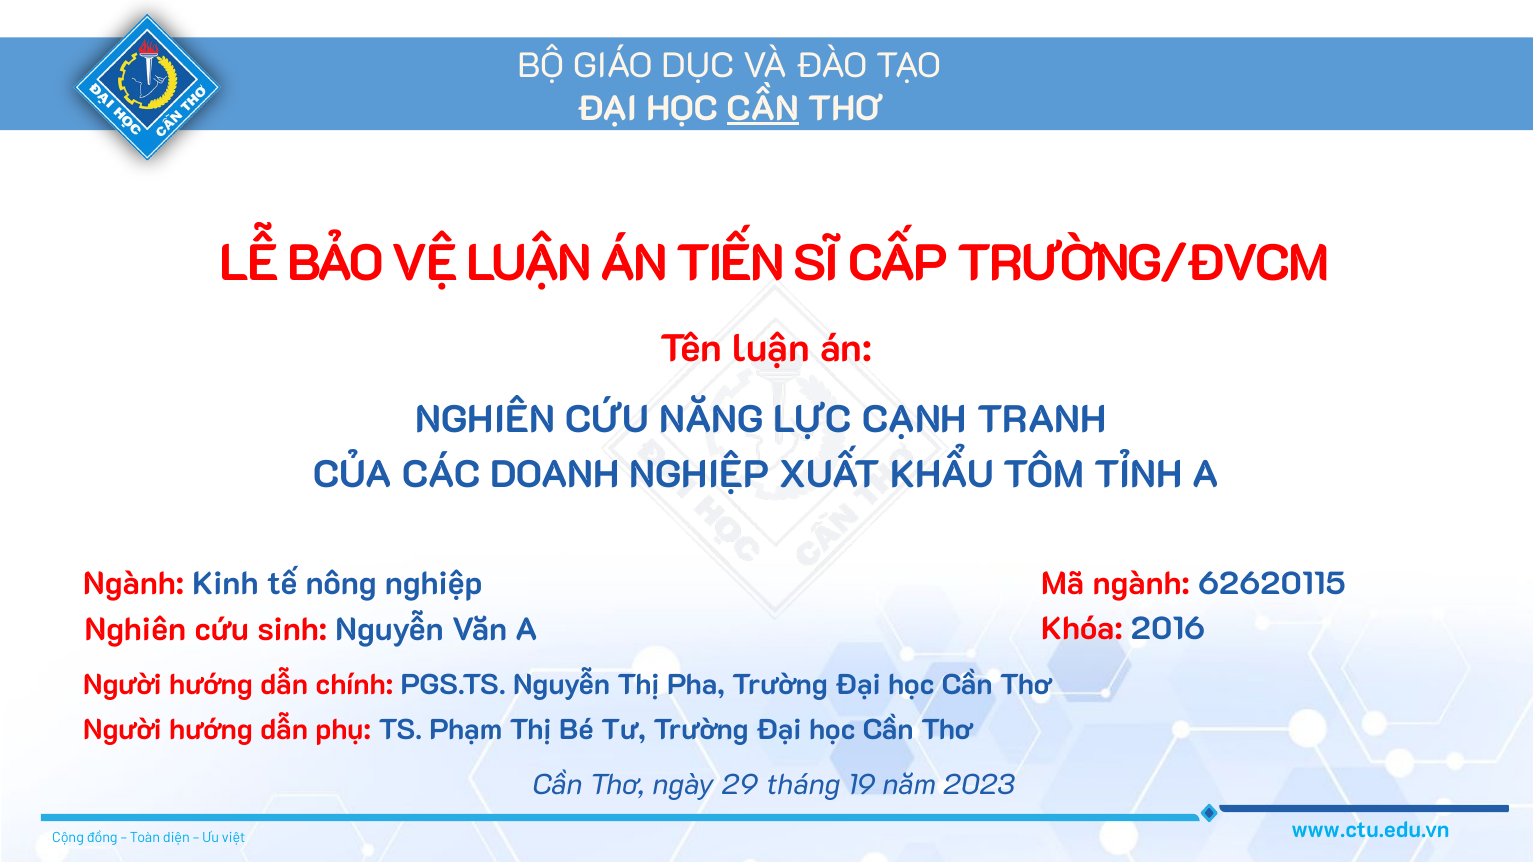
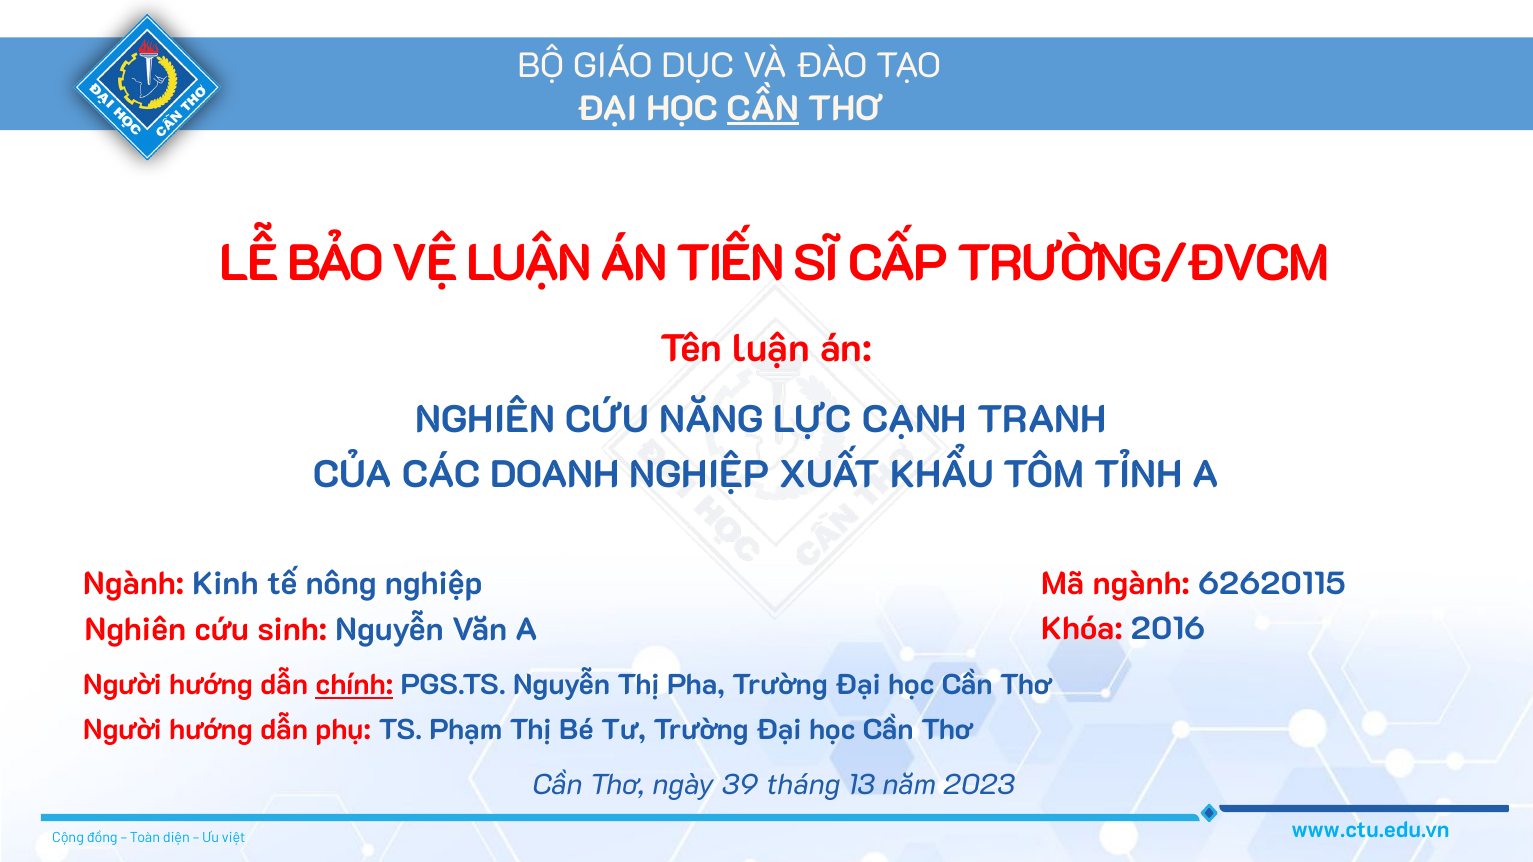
chính underline: none -> present (354, 686)
29: 29 -> 39 (740, 785)
19: 19 -> 13 (862, 785)
